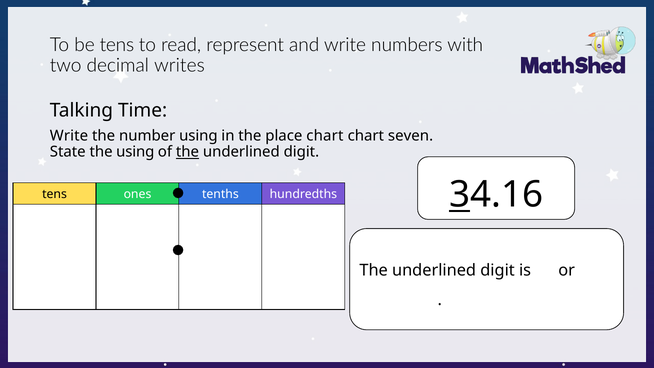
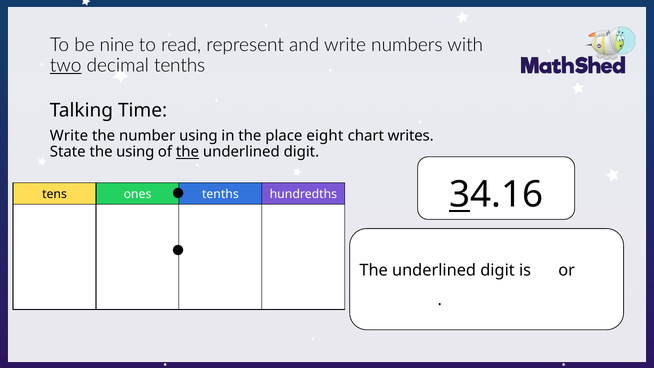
be tens: tens -> nine (117, 45)
two underline: none -> present (66, 65)
decimal writes: writes -> tenths (180, 65)
place chart: chart -> eight (325, 136)
seven: seven -> writes (411, 136)
